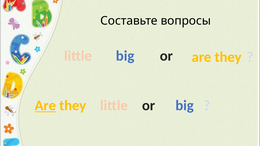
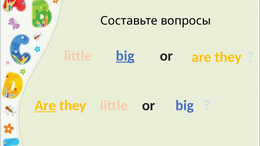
big underline: none -> present (125, 56)
